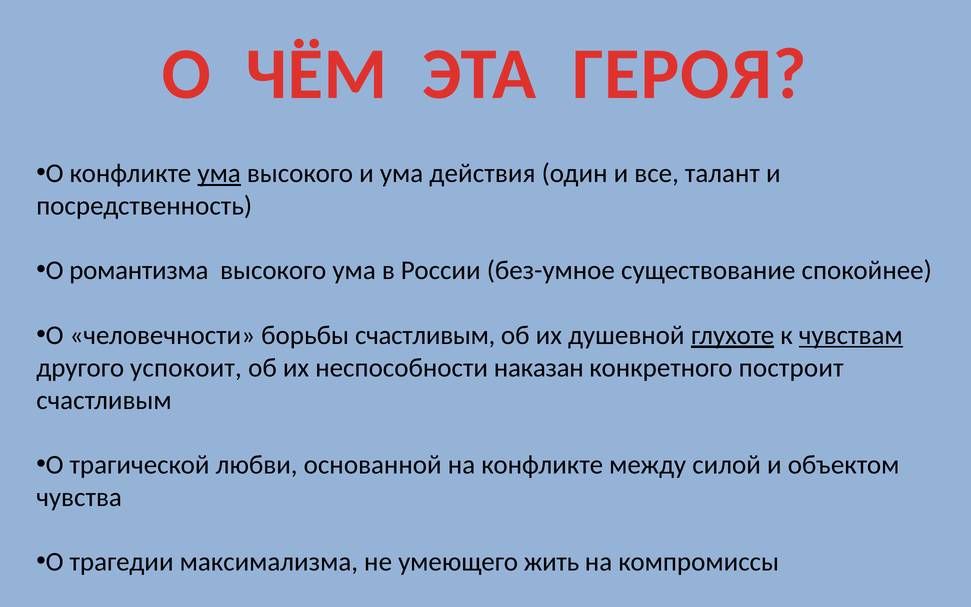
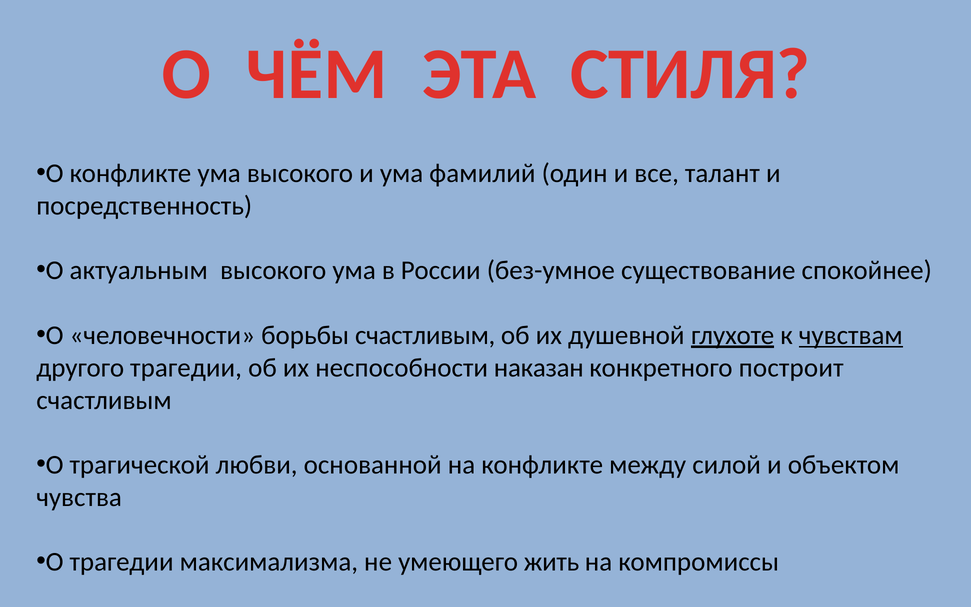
ГЕРОЯ: ГЕРОЯ -> СТИЛЯ (690, 74)
ума underline: present -> none (219, 173)
действия: действия -> фамилий (482, 173)
романтизма: романтизма -> актуальным (139, 271)
другого успокоит: успокоит -> трагедии (186, 368)
